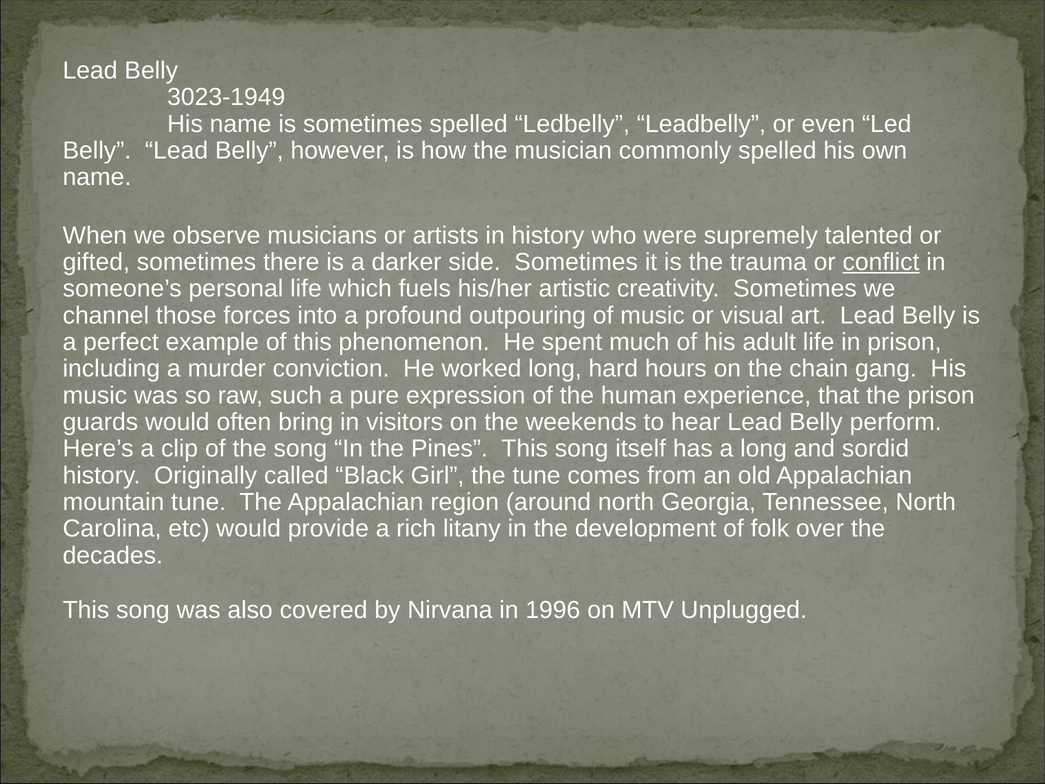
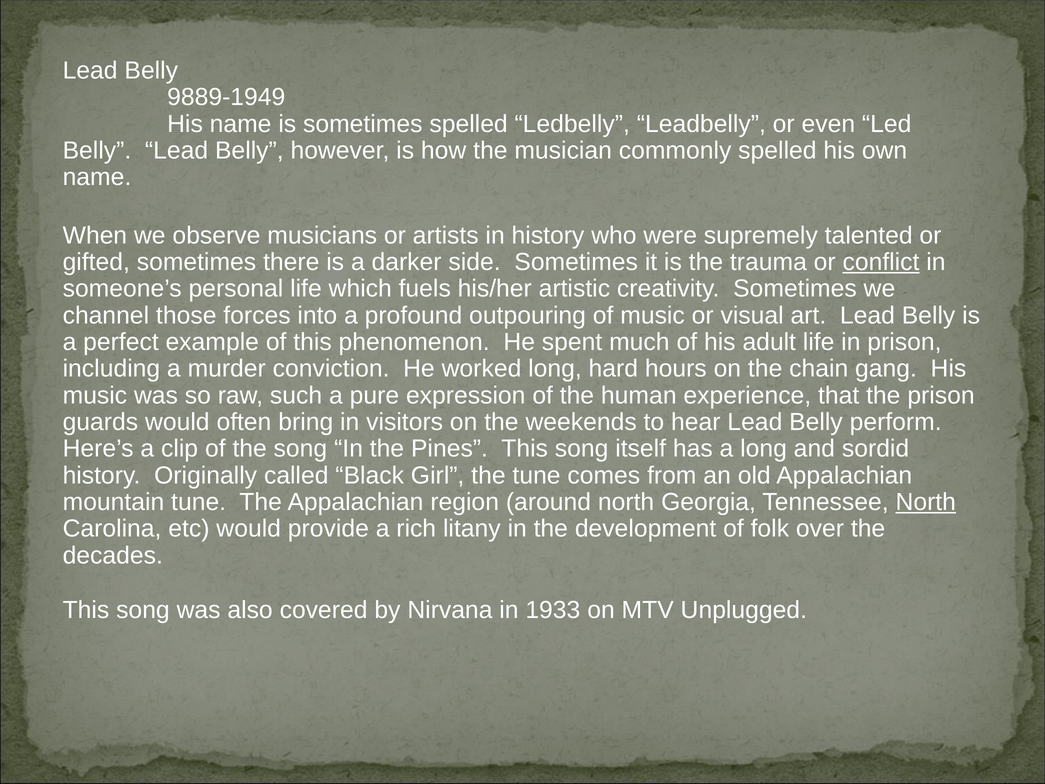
3023-1949: 3023-1949 -> 9889-1949 (226, 97)
North underline: none -> present (926, 502)
1996: 1996 -> 1933 (553, 610)
